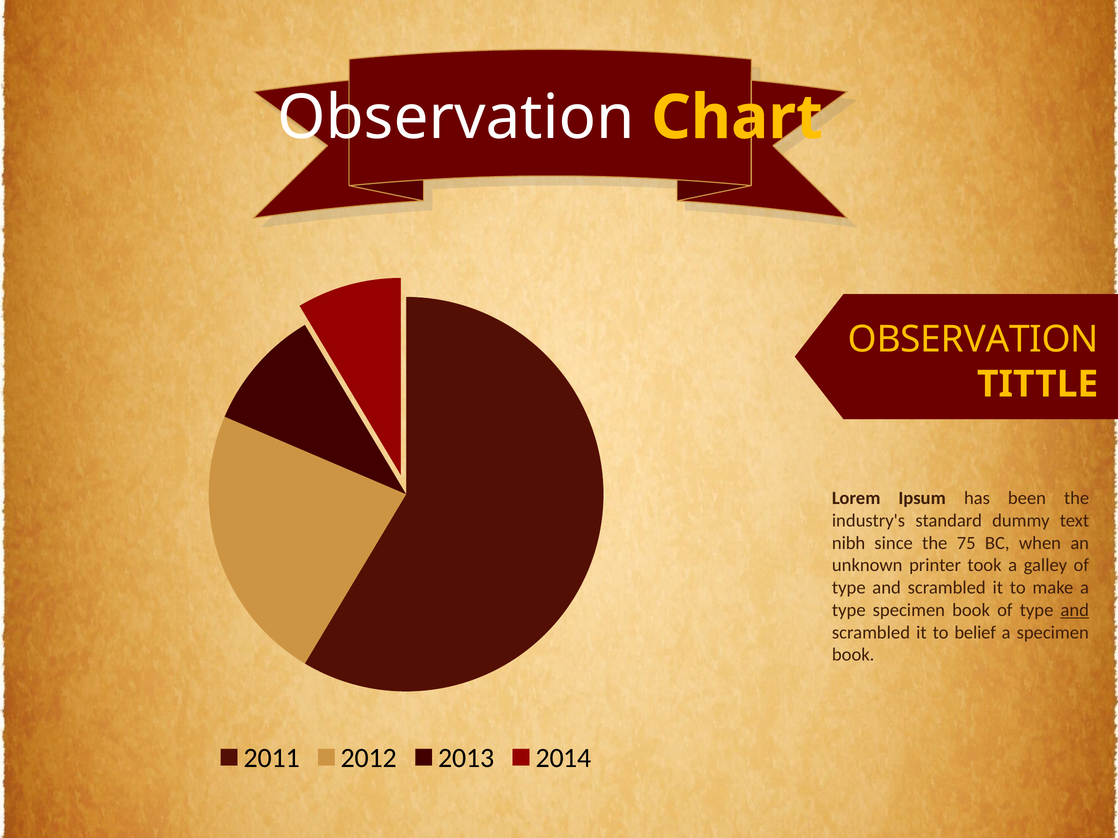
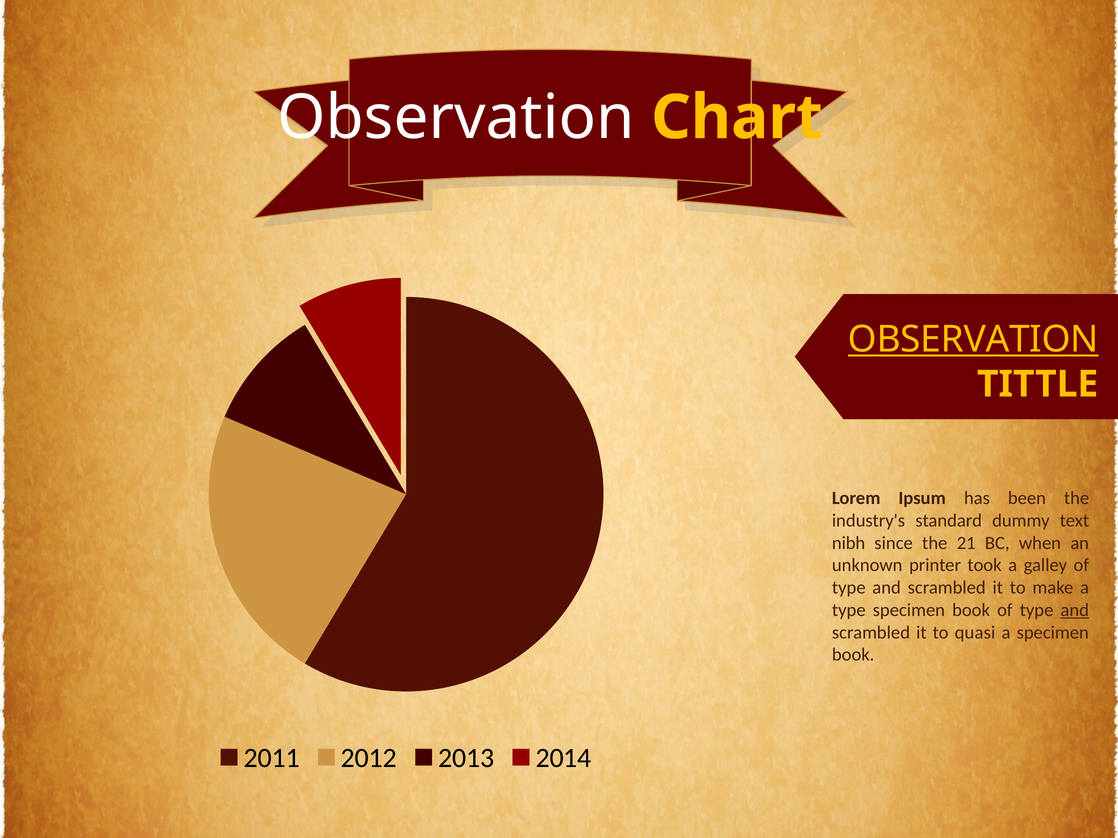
OBSERVATION underline: none -> present (973, 340)
75: 75 -> 21 (966, 543)
belief: belief -> quasi (975, 633)
